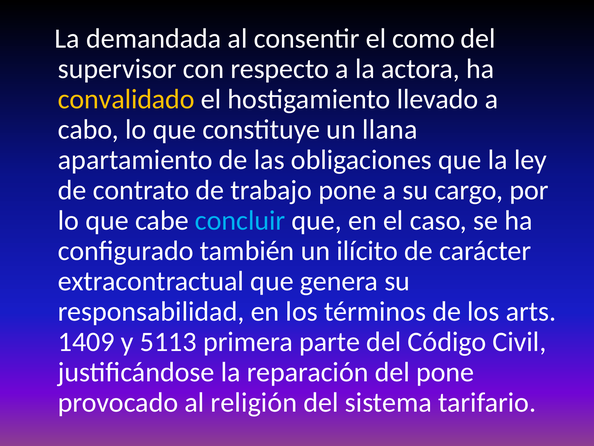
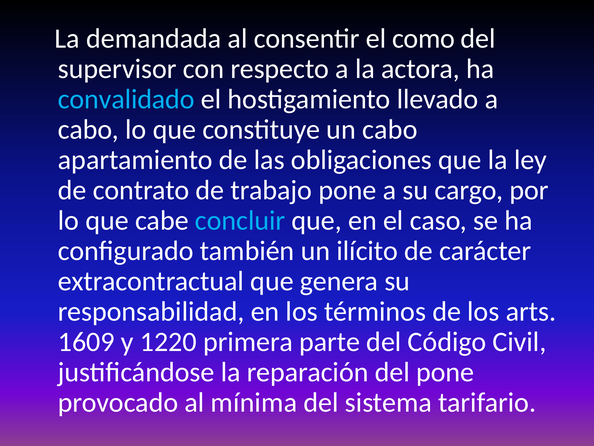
convalidado colour: yellow -> light blue (126, 99)
un llana: llana -> cabo (390, 130)
1409: 1409 -> 1609 (86, 342)
5113: 5113 -> 1220 (168, 342)
religión: religión -> mínima (254, 402)
